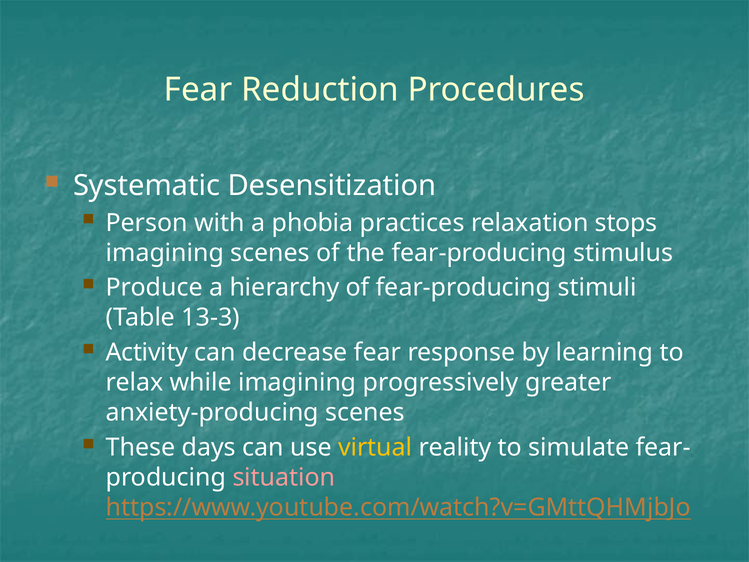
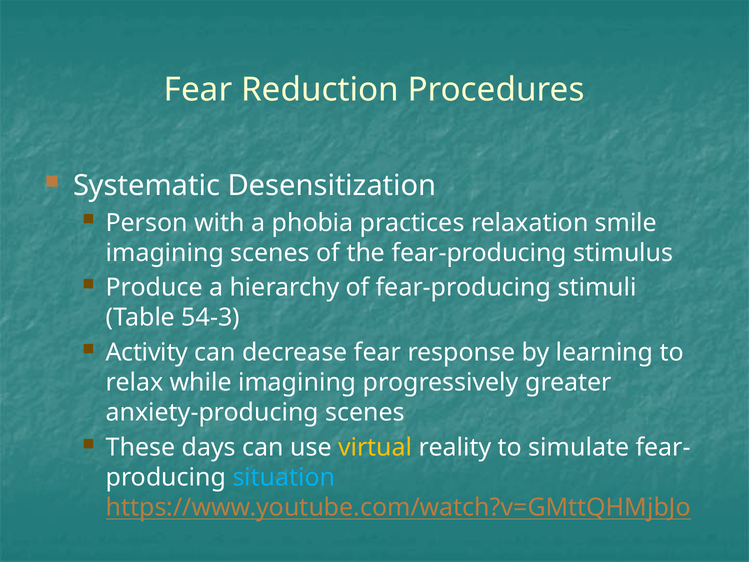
stops: stops -> smile (626, 223)
13-3: 13-3 -> 54-3 (211, 318)
situation colour: pink -> light blue (284, 477)
